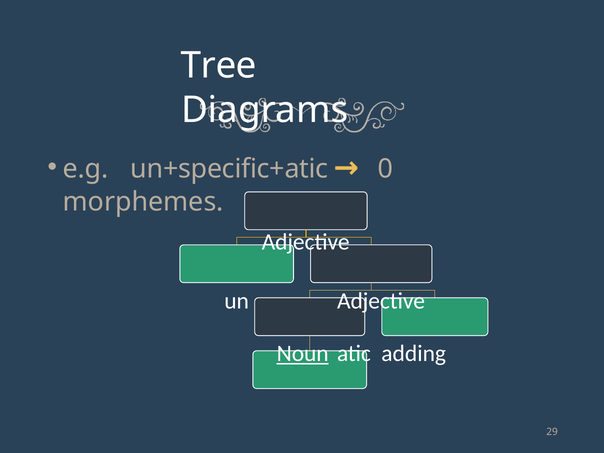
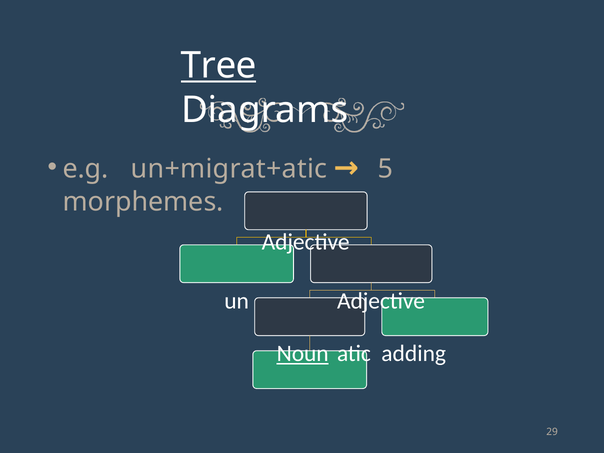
Tree underline: none -> present (219, 66)
un+specific+atic: un+specific+atic -> un+migrat+atic (229, 169)
0: 0 -> 5 (386, 169)
